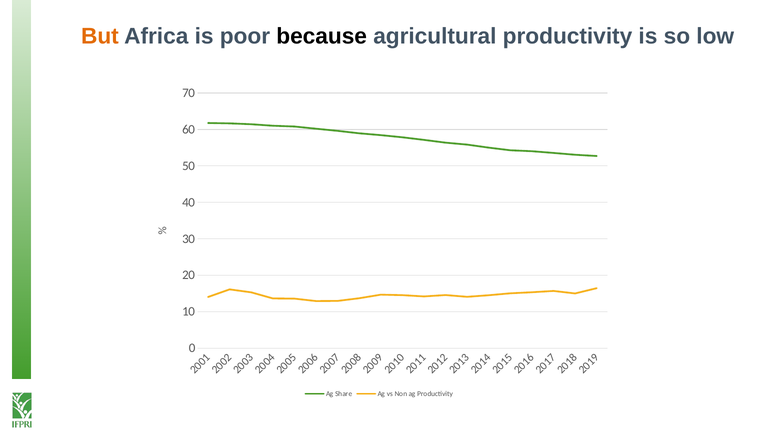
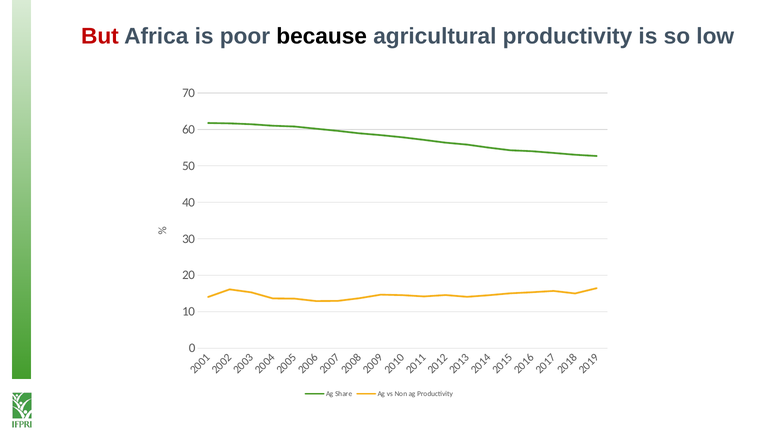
But colour: orange -> red (100, 36)
